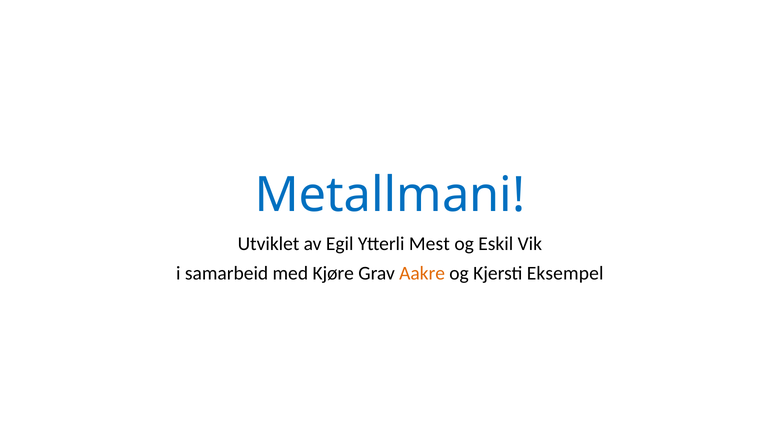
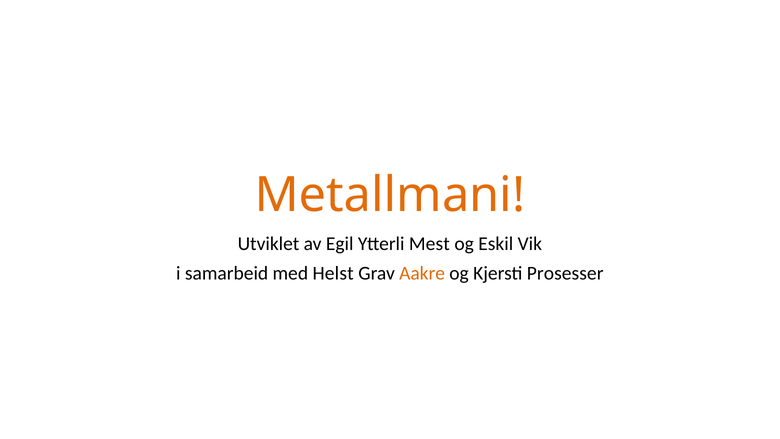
Metallmani colour: blue -> orange (390, 195)
Kjøre: Kjøre -> Helst (333, 273)
Eksempel: Eksempel -> Prosesser (565, 273)
